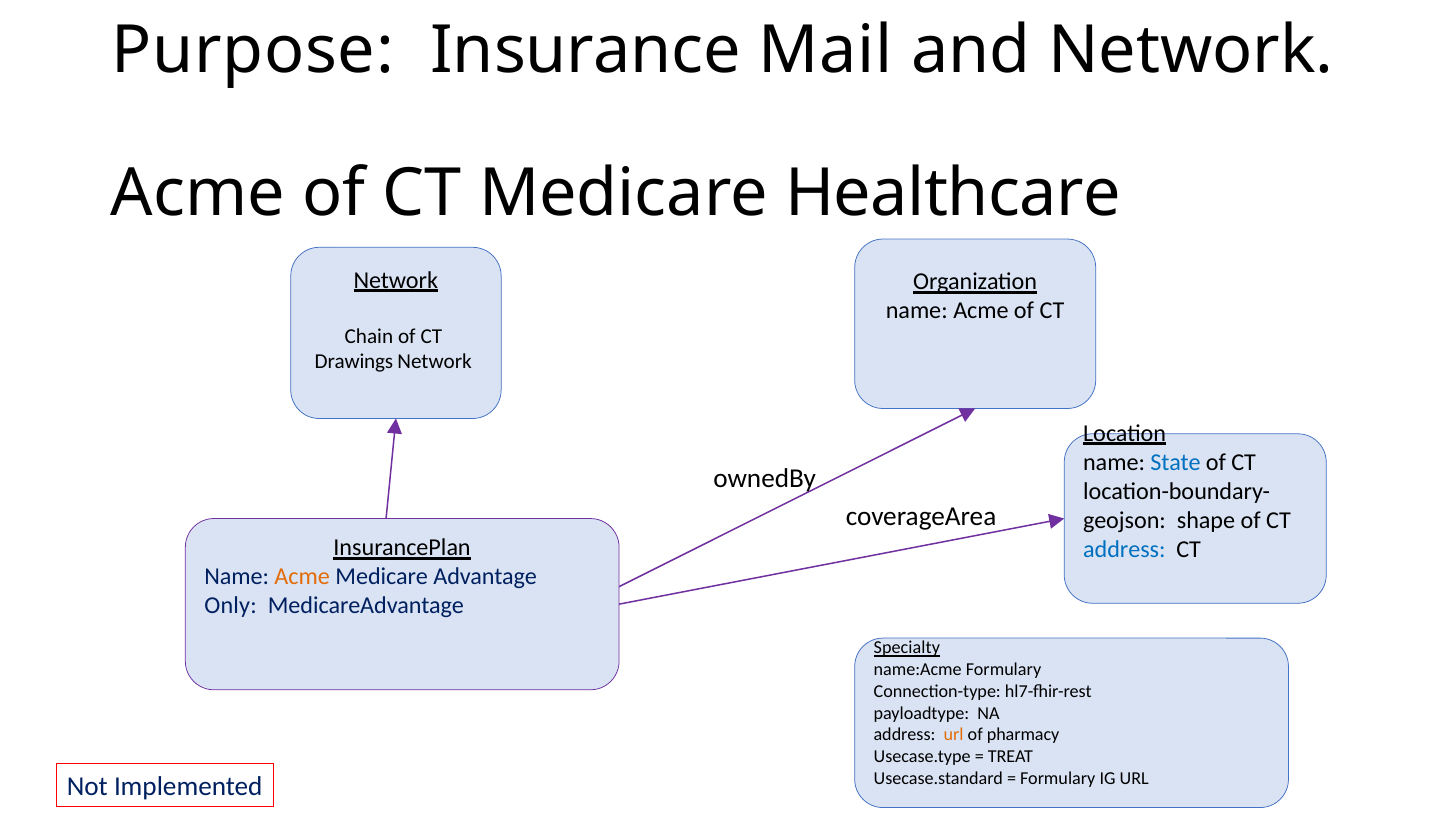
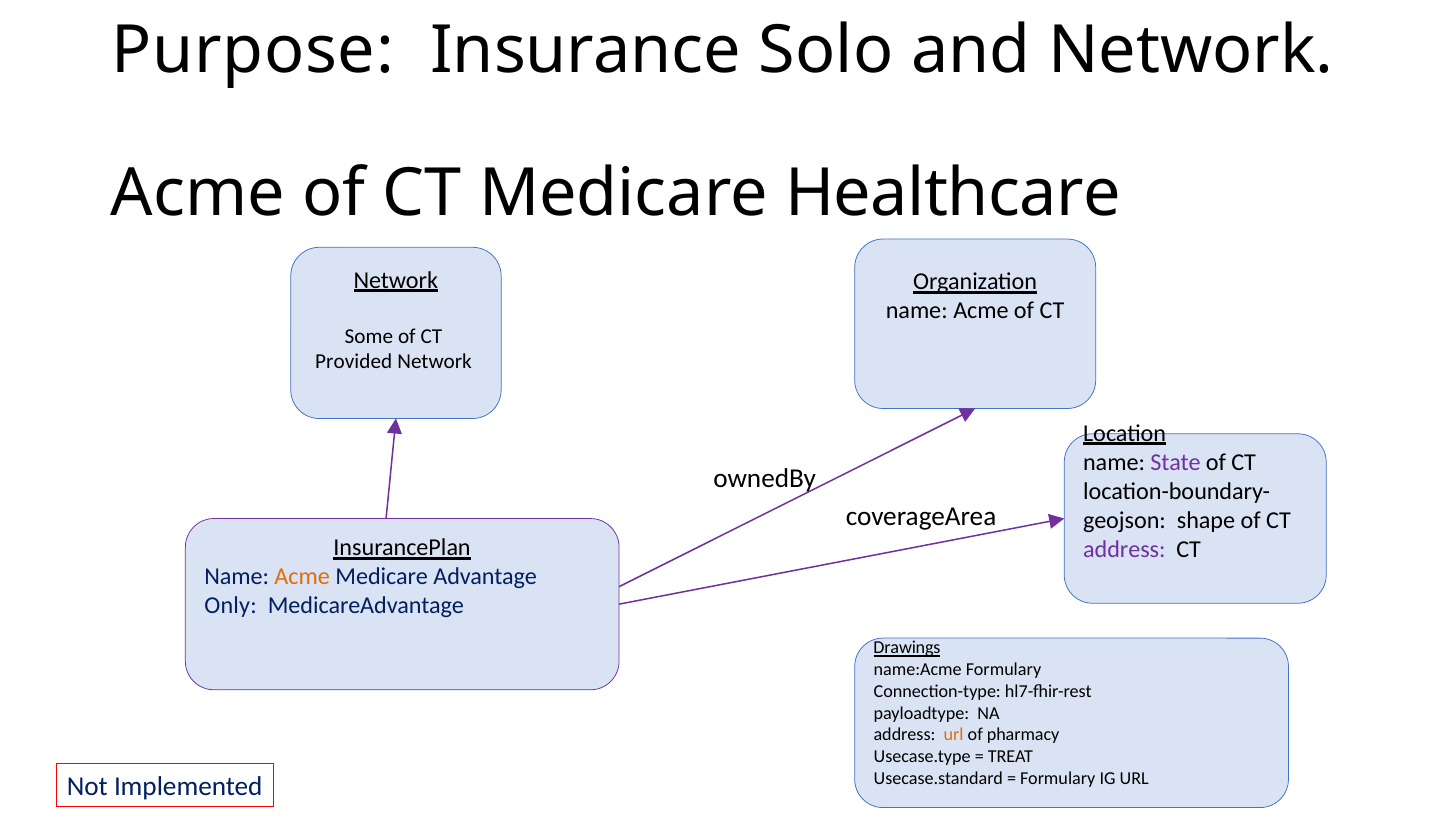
Mail: Mail -> Solo (826, 50)
Chain: Chain -> Some (369, 336)
Drawings: Drawings -> Provided (354, 361)
State colour: blue -> purple (1176, 462)
address colour: blue -> purple (1124, 549)
Specialty: Specialty -> Drawings (907, 648)
